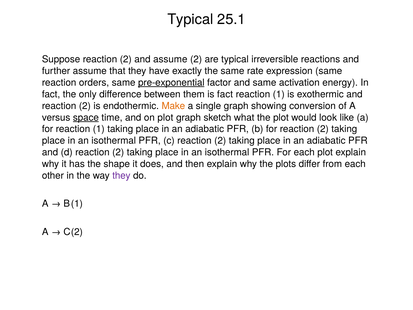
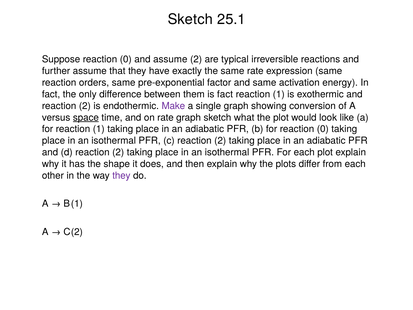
Typical: Typical -> Sketch (190, 19)
Suppose reaction 2: 2 -> 0 (126, 59)
pre-exponential underline: present -> none (171, 83)
Make colour: orange -> purple (173, 106)
on plot: plot -> rate (165, 117)
for reaction 2: 2 -> 0 (323, 129)
